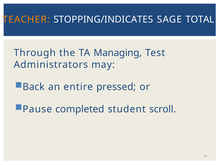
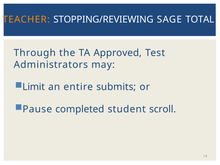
STOPPING/INDICATES: STOPPING/INDICATES -> STOPPING/REVIEWING (103, 19)
Managing: Managing -> Approved (118, 53)
Back: Back -> Limit (34, 87)
pressed: pressed -> submits (116, 87)
